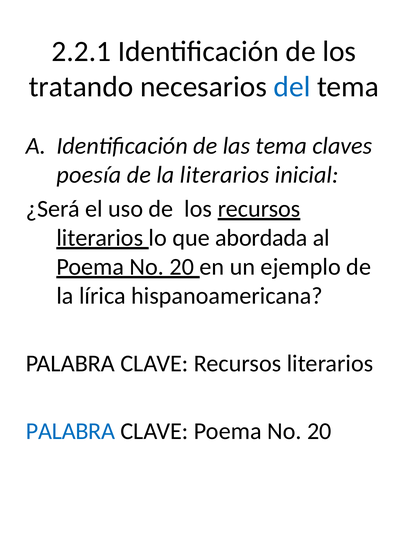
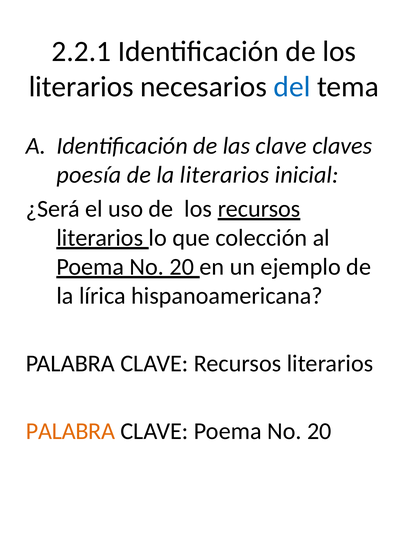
tratando: tratando -> literarios (81, 87)
las tema: tema -> clave (281, 146)
abordada: abordada -> colección (261, 238)
PALABRA colour: blue -> orange (70, 431)
